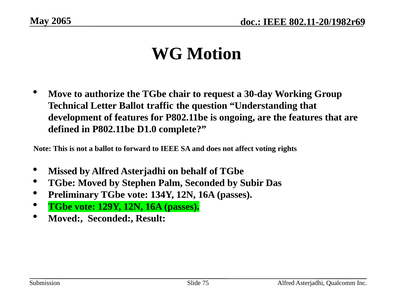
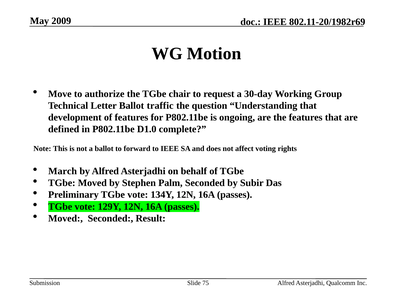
2065: 2065 -> 2009 (61, 21)
Missed: Missed -> March (63, 171)
